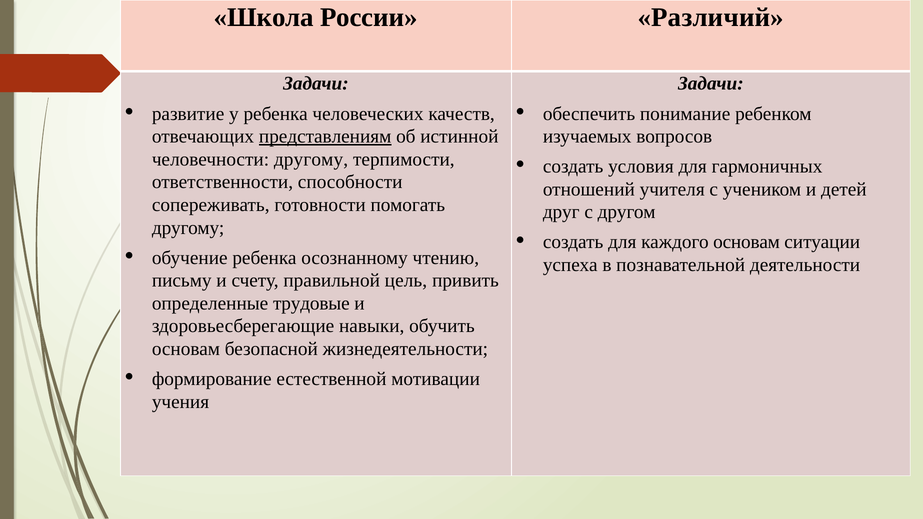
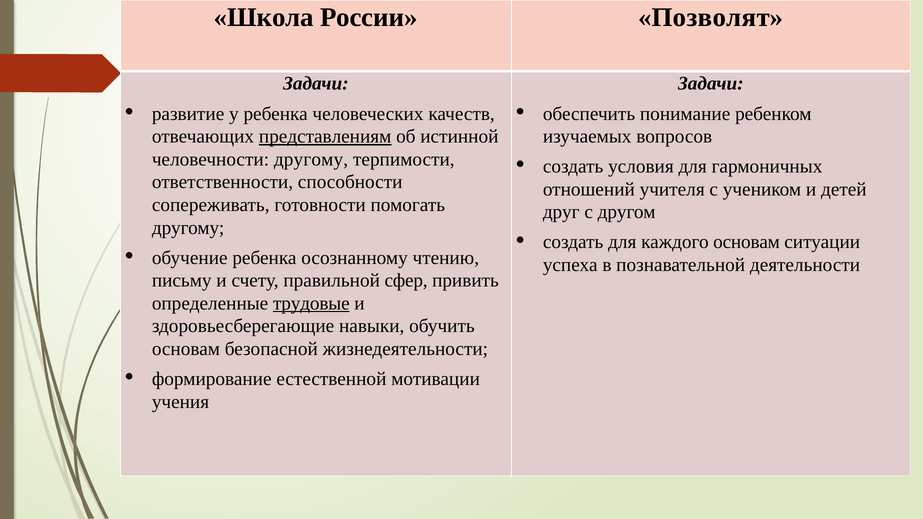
Различий: Различий -> Позволят (711, 17)
цель: цель -> сфер (406, 281)
трудовые underline: none -> present (311, 303)
